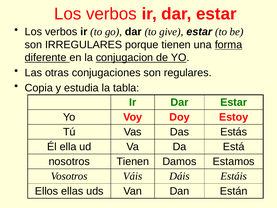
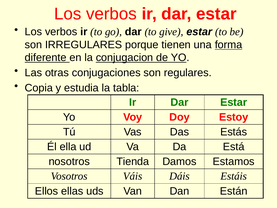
nosotros Tienen: Tienen -> Tienda (133, 161)
